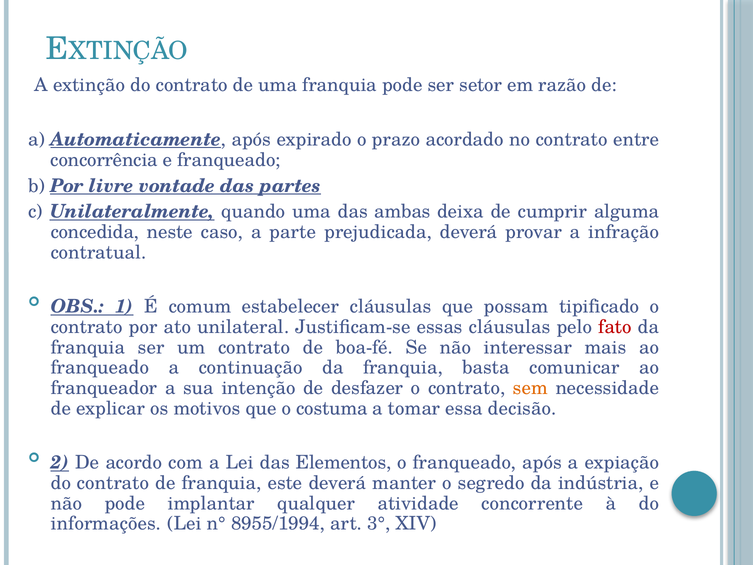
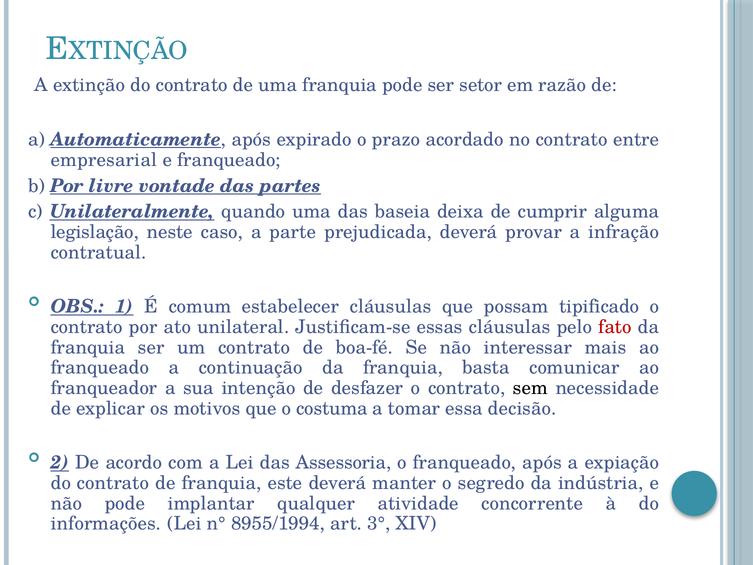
concorrência: concorrência -> empresarial (104, 160)
ambas: ambas -> baseia (402, 212)
concedida: concedida -> legislação (95, 232)
sem colour: orange -> black (530, 388)
Elementos: Elementos -> Assessoria (344, 462)
